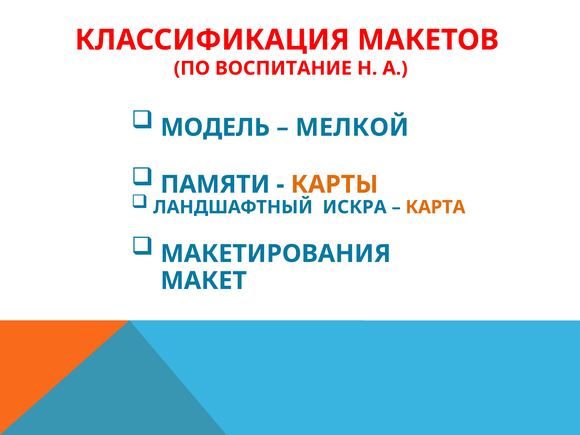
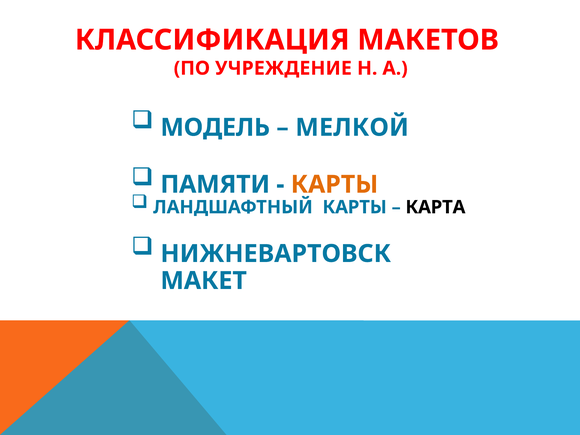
ВОСПИТАНИЕ: ВОСПИТАНИЕ -> УЧРЕЖДЕНИЕ (283, 68)
ЛАНДШАФТНЫЙ ИСКРА: ИСКРА -> КАРТЫ (355, 207)
КАРТА colour: orange -> black (435, 207)
МАКЕТИРОВАНИЯ: МАКЕТИРОВАНИЯ -> НИЖНЕВАРТОВСК (276, 254)
